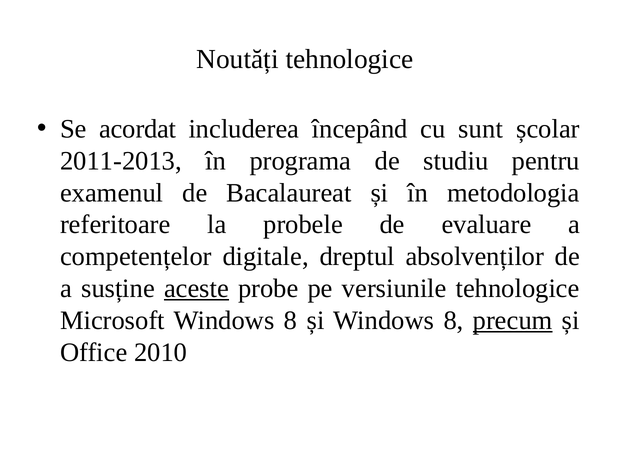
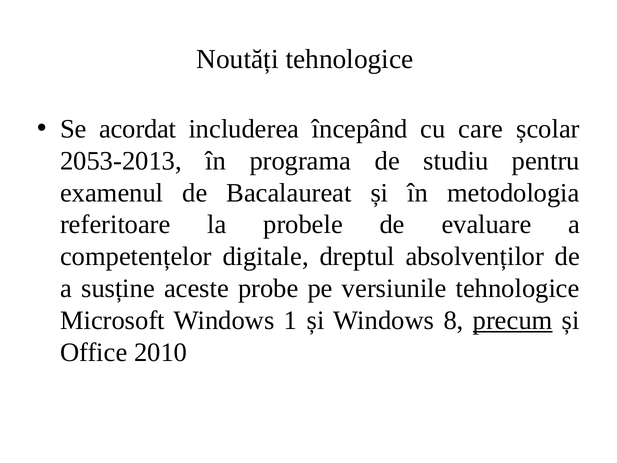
sunt: sunt -> care (481, 129)
2011-2013: 2011-2013 -> 2053-2013 (121, 161)
aceste underline: present -> none (197, 288)
Microsoft Windows 8: 8 -> 1 (291, 320)
